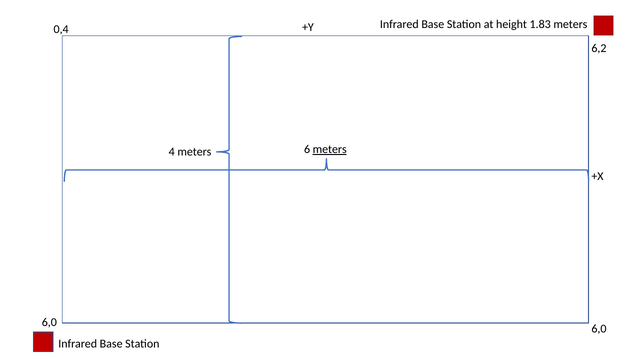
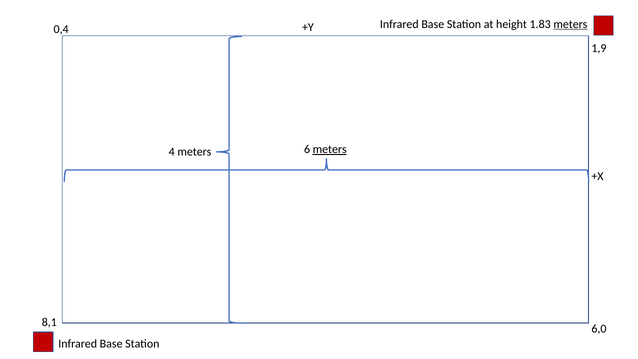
meters underline: none -> present (570, 24)
6,2: 6,2 -> 1,9 (599, 48)
6,0: 6,0 -> 8,1 (49, 322)
